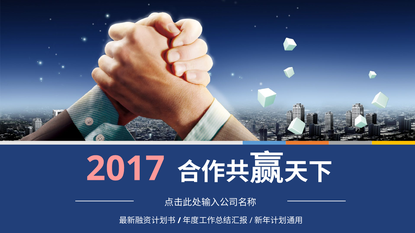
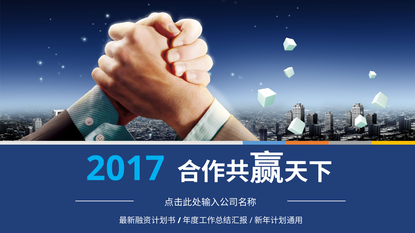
2017 colour: pink -> light blue (125, 169)
